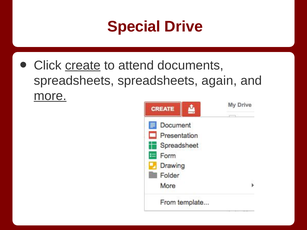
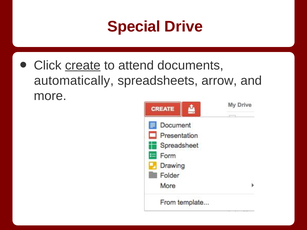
spreadsheets: spreadsheets -> automatically (74, 81)
again: again -> arrow (219, 81)
more underline: present -> none (50, 96)
